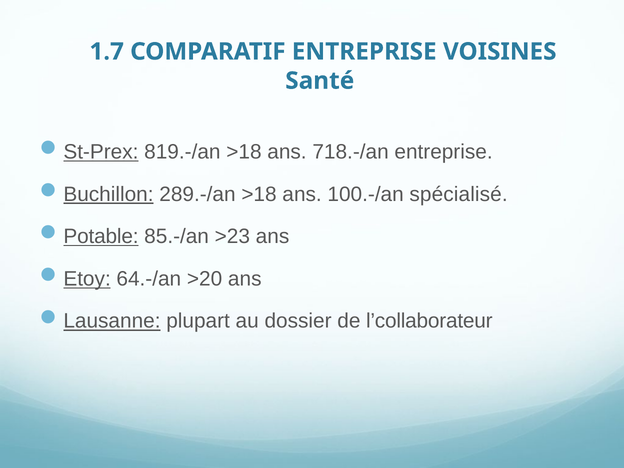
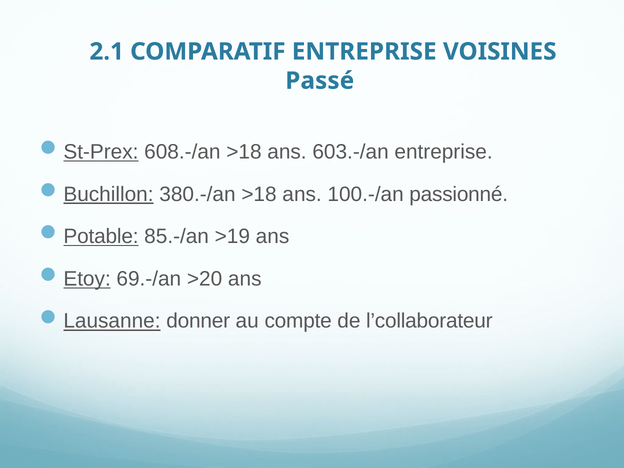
1.7: 1.7 -> 2.1 (107, 52)
Santé: Santé -> Passé (320, 81)
819.-/an: 819.-/an -> 608.-/an (182, 152)
718.-/an: 718.-/an -> 603.-/an (351, 152)
289.-/an: 289.-/an -> 380.-/an (197, 194)
spécialisé: spécialisé -> passionné (459, 194)
>23: >23 -> >19 (232, 236)
64.-/an: 64.-/an -> 69.-/an (149, 279)
plupart: plupart -> donner (198, 321)
dossier: dossier -> compte (298, 321)
